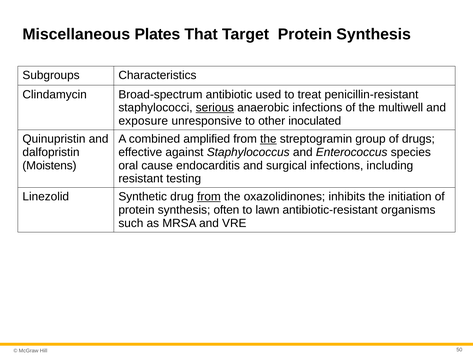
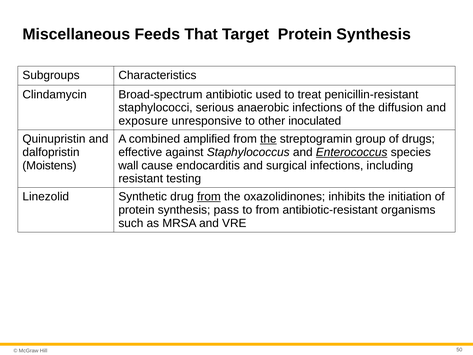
Plates: Plates -> Feeds (157, 34)
serious underline: present -> none (215, 108)
multiwell: multiwell -> diffusion (401, 108)
Enterococcus underline: none -> present (352, 152)
oral: oral -> wall (128, 165)
often: often -> pass (226, 210)
to lawn: lawn -> from (267, 210)
